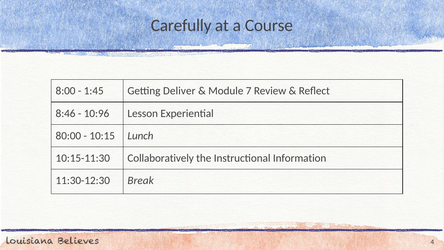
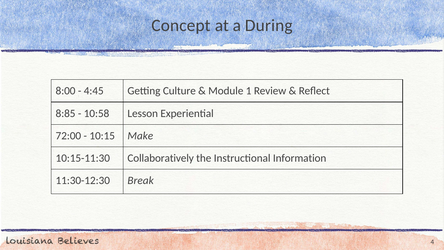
Carefully: Carefully -> Concept (181, 25)
Course: Course -> During (269, 25)
1:45: 1:45 -> 4:45 (94, 91)
Deliver: Deliver -> Culture (179, 91)
7: 7 -> 1 (249, 91)
8:46: 8:46 -> 8:85 (66, 113)
10:96: 10:96 -> 10:58 (97, 113)
80:00: 80:00 -> 72:00 (68, 136)
Lunch: Lunch -> Make (140, 136)
